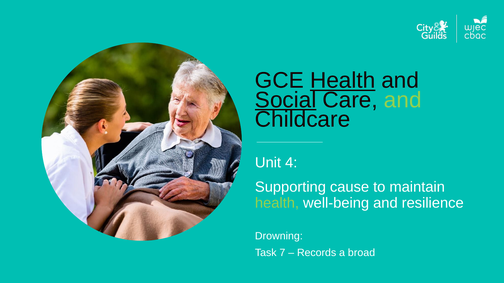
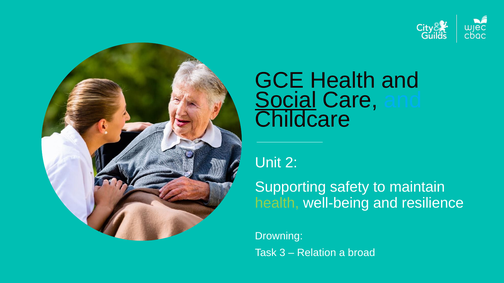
Health underline: present -> none (343, 81)
and colour: light green -> light blue (403, 100)
4: 4 -> 2 (291, 163)
cause: cause -> safety (350, 187)
7: 7 -> 3 (282, 253)
Records: Records -> Relation (317, 253)
